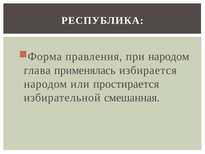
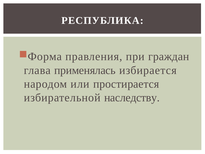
при народом: народом -> граждан (169, 56)
смешанная: смешанная -> наследству (132, 97)
